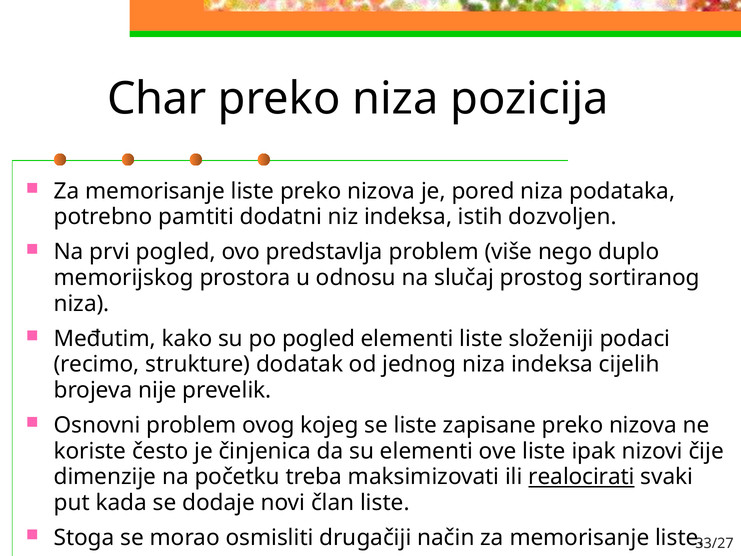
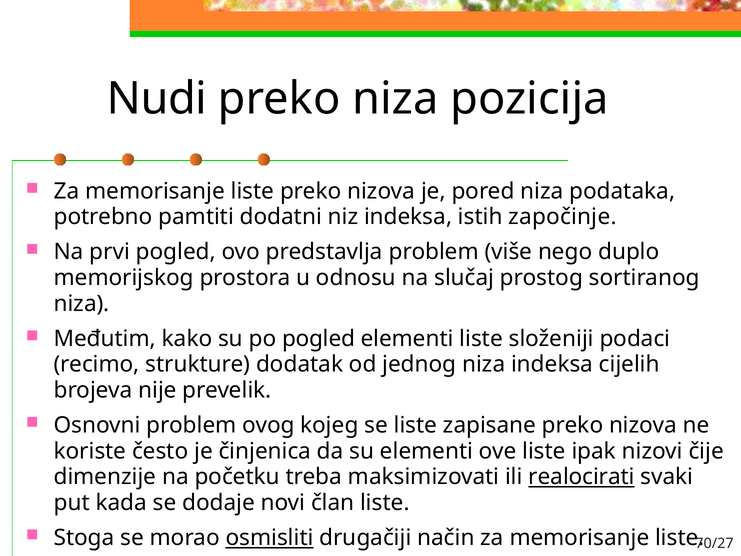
Char: Char -> Nudi (157, 99)
dozvoljen: dozvoljen -> započinje (562, 217)
osmisliti underline: none -> present (270, 538)
33/27: 33/27 -> 70/27 (714, 543)
